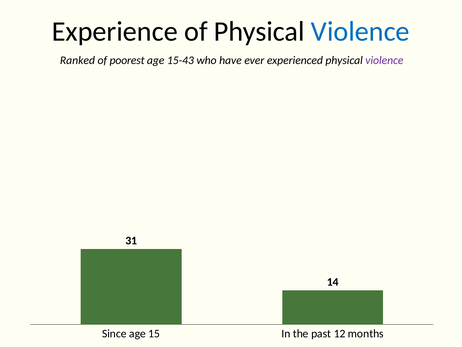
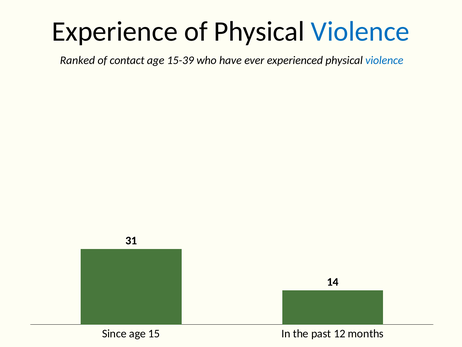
poorest: poorest -> contact (127, 60)
15-43: 15-43 -> 15-39 (180, 60)
violence colour: purple -> blue (384, 60)
